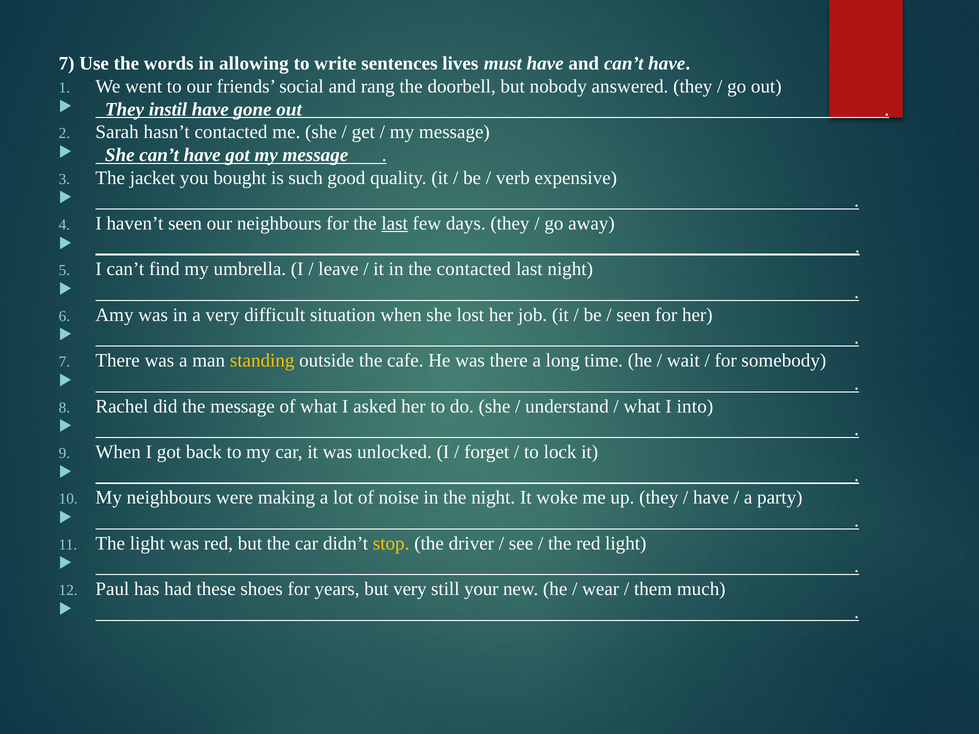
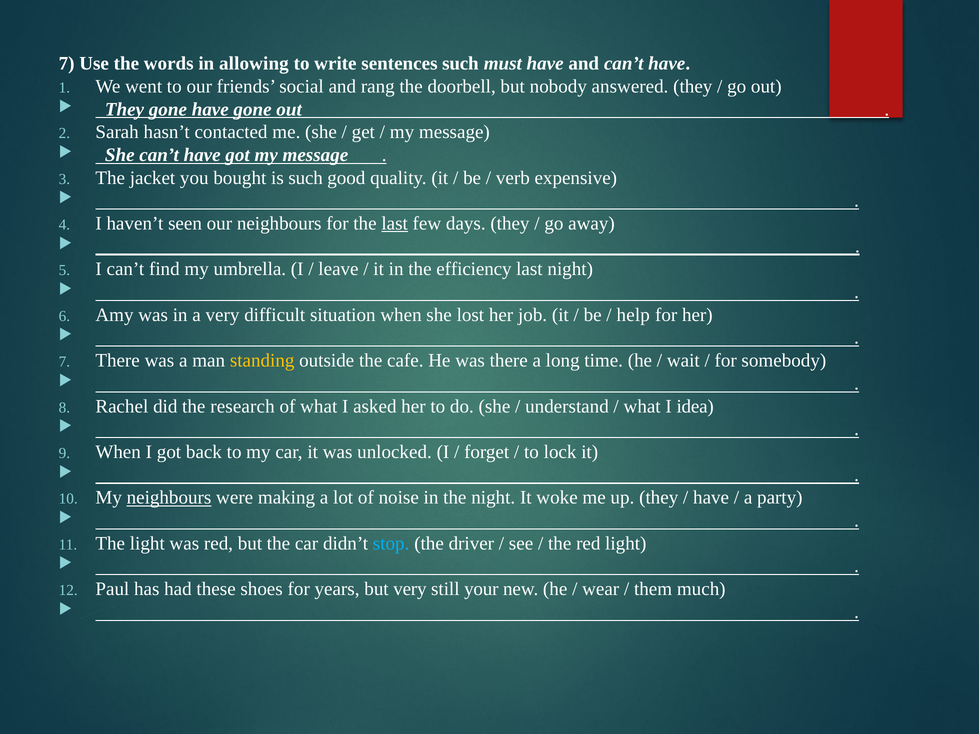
sentences lives: lives -> such (460, 64)
They instil: instil -> gone (168, 109)
the contacted: contacted -> efficiency (474, 269)
seen: seen -> help (633, 315)
the message: message -> research (242, 406)
into: into -> idea (695, 406)
neighbours underline: none -> present (169, 498)
stop colour: yellow -> light blue (391, 544)
